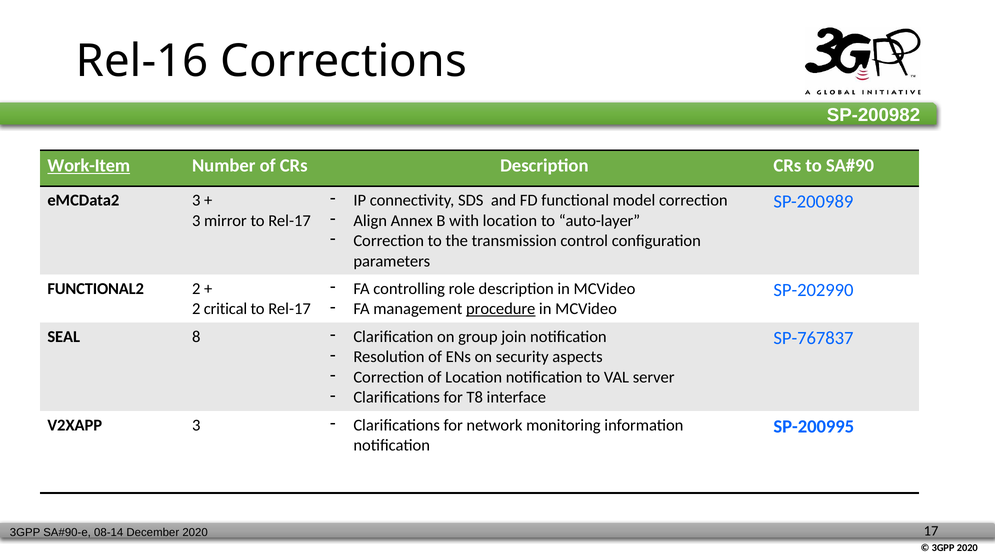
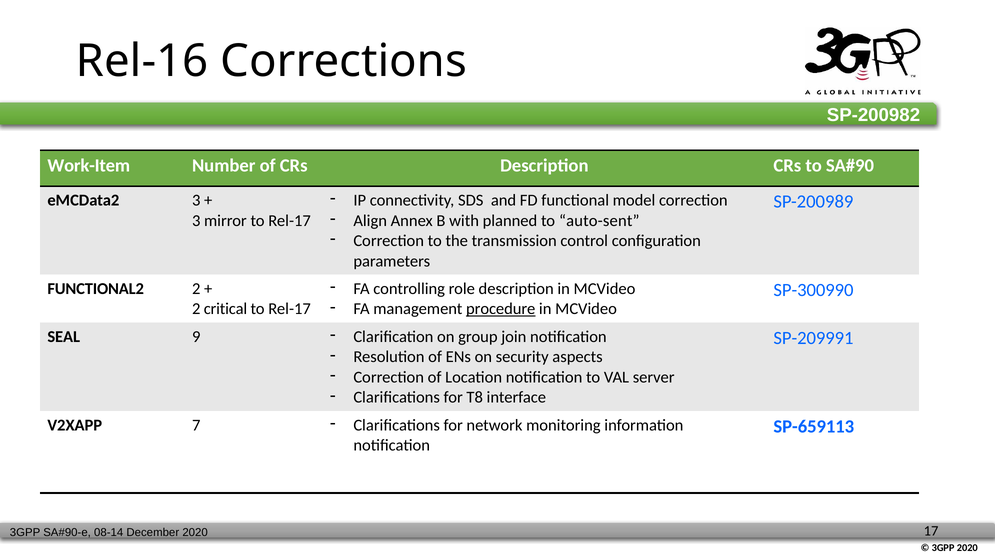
Work-Item underline: present -> none (89, 166)
with location: location -> planned (510, 221)
auto-layer: auto-layer -> auto-sent (599, 221)
SP-202990: SP-202990 -> SP-300990 (813, 290)
8: 8 -> 9 (196, 337)
SP-767837: SP-767837 -> SP-209991 (813, 338)
V2XAPP 3: 3 -> 7 (196, 426)
SP-200995: SP-200995 -> SP-659113 (814, 427)
